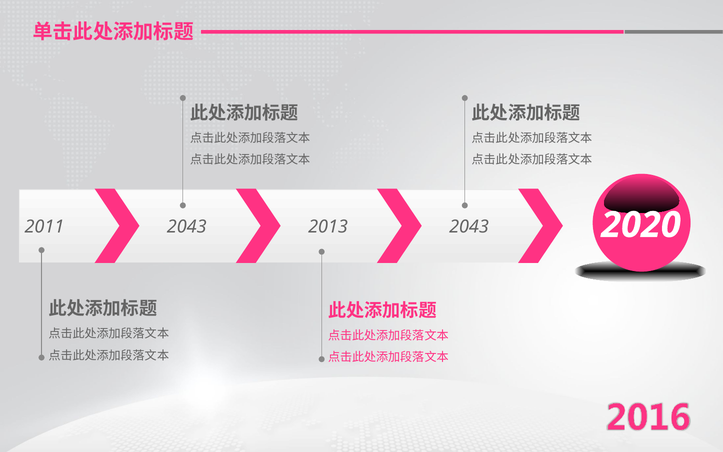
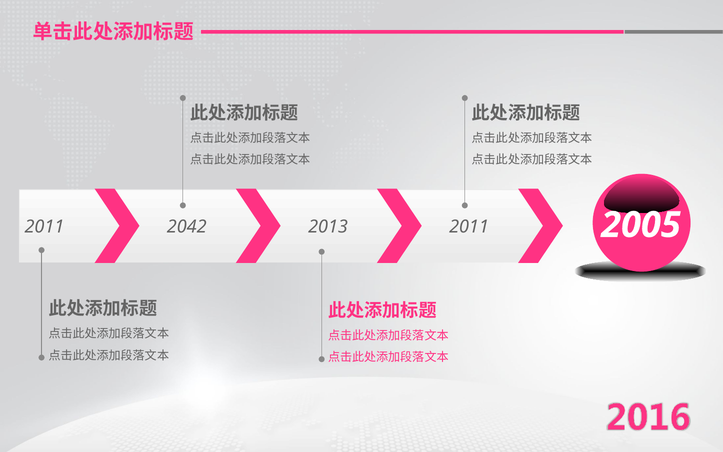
2020: 2020 -> 2005 (641, 225)
2011 2043: 2043 -> 2042 (187, 227)
2013 2043: 2043 -> 2011 (469, 227)
